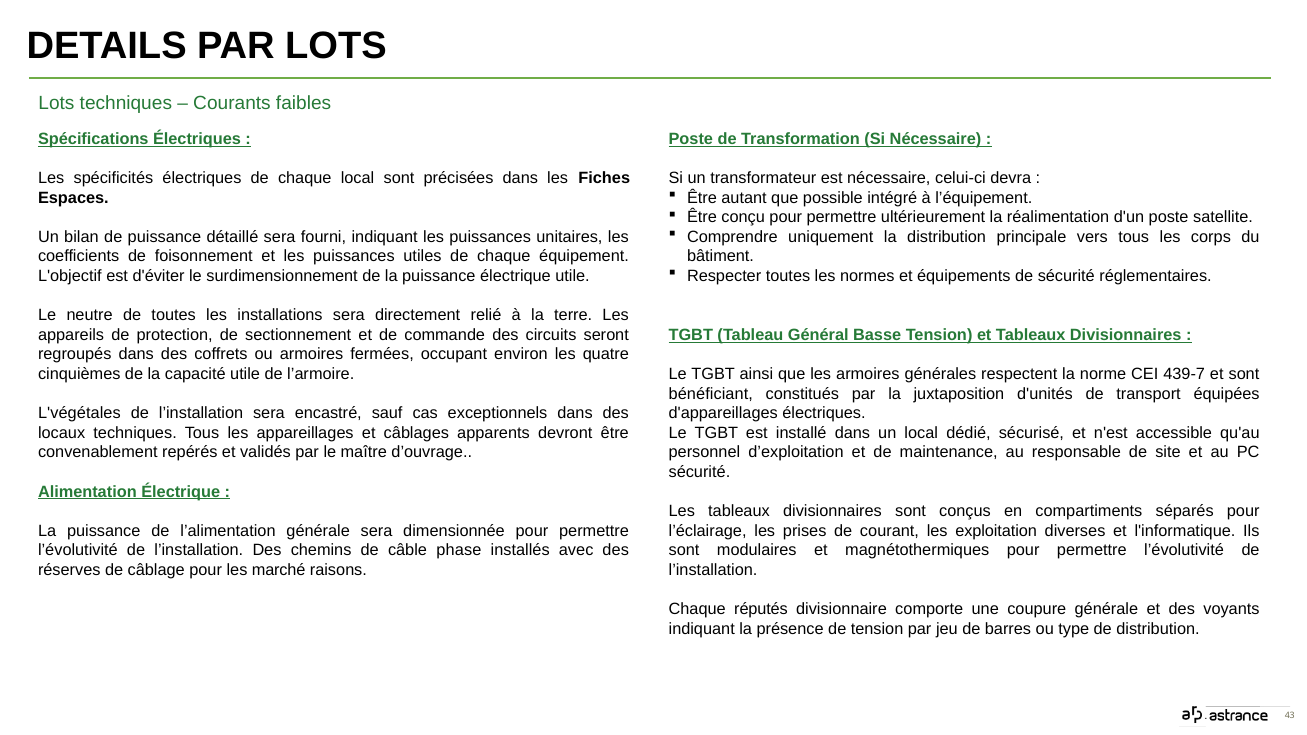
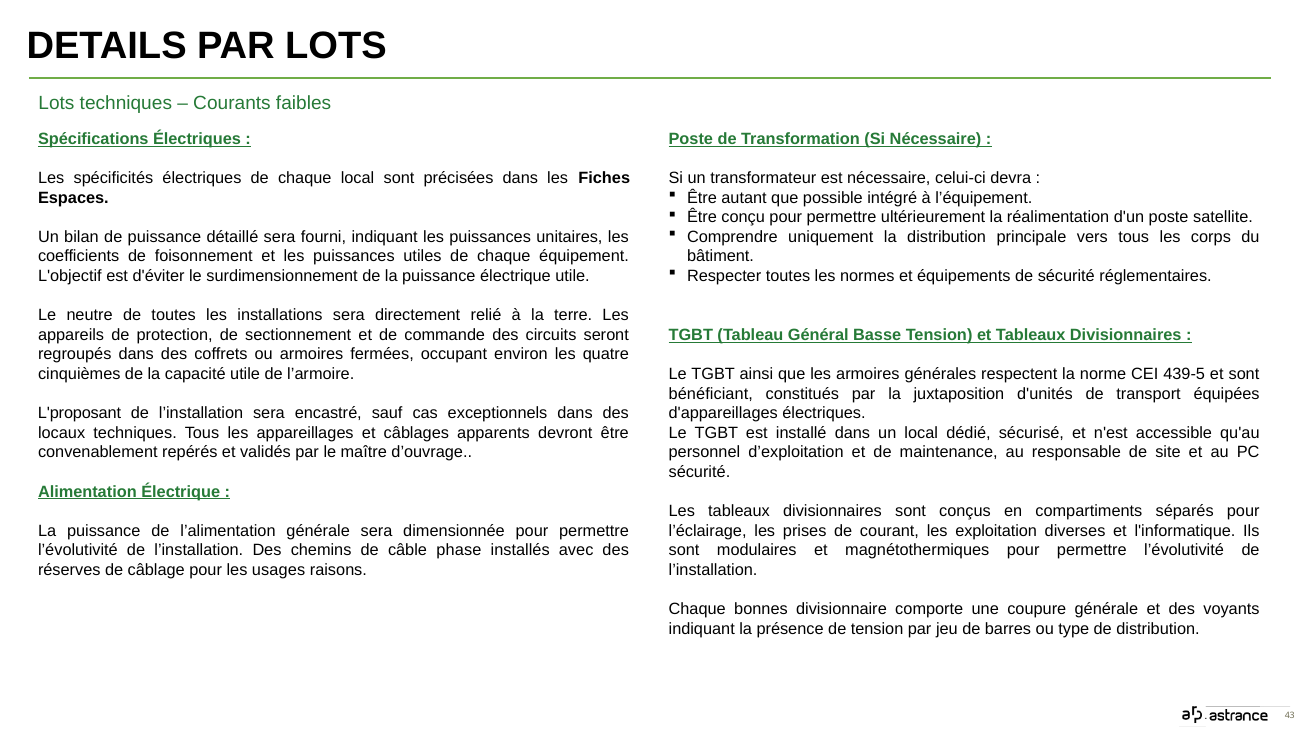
439-7: 439-7 -> 439-5 (1184, 374)
L'végétales: L'végétales -> L'proposant (80, 413)
marché: marché -> usages (278, 570)
réputés: réputés -> bonnes (761, 609)
